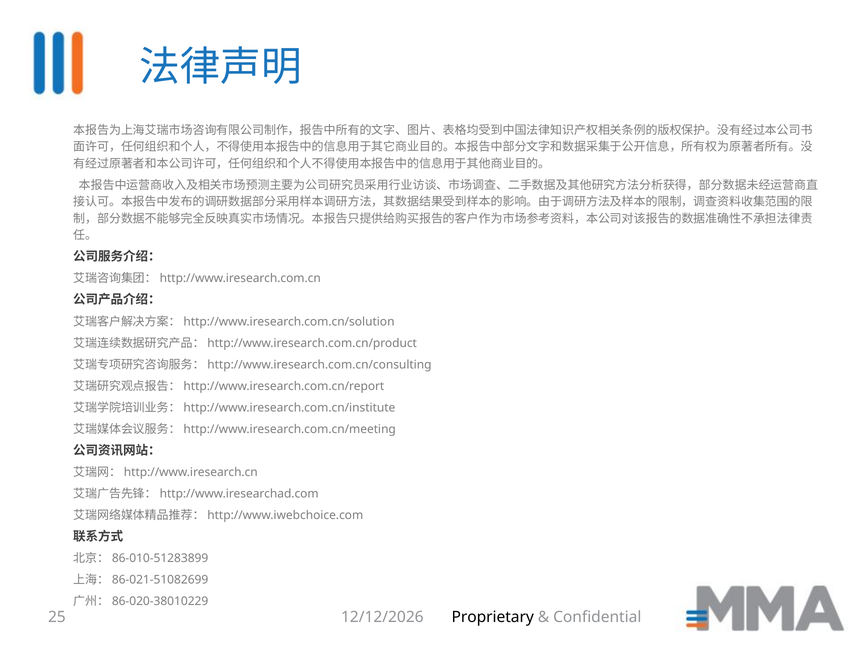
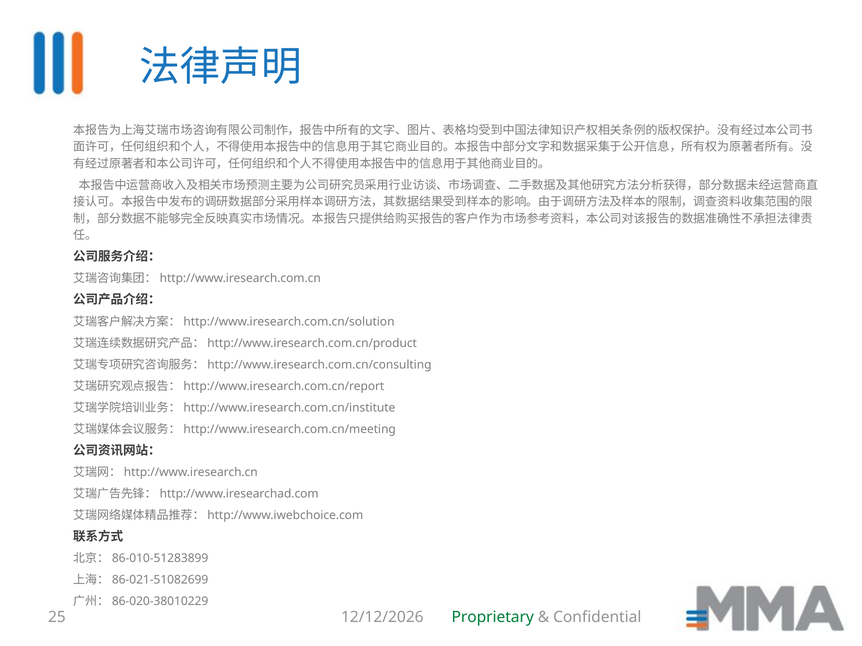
Proprietary colour: black -> green (493, 617)
